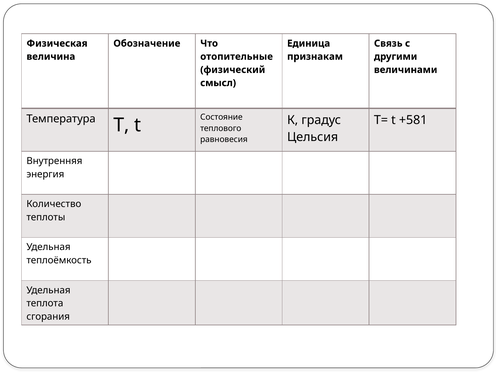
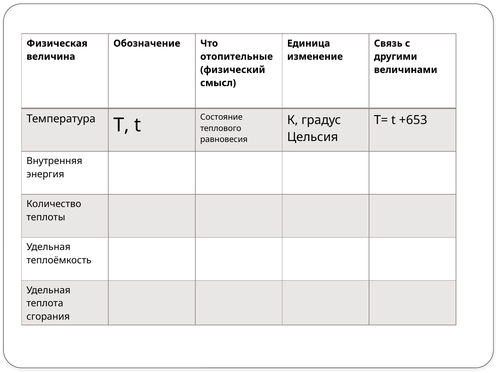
признакам: признакам -> изменение (315, 57)
+581: +581 -> +653 (413, 120)
